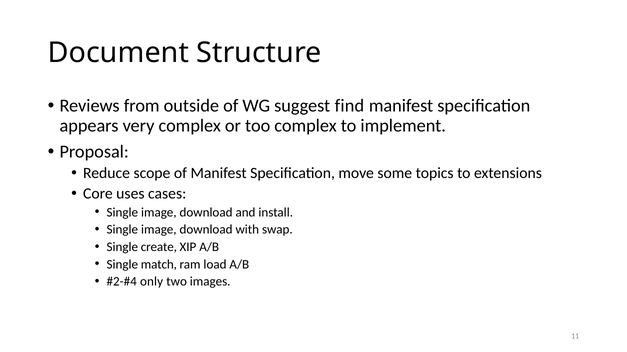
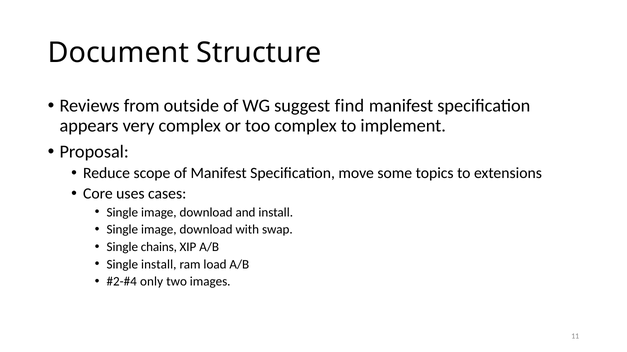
create: create -> chains (159, 247)
Single match: match -> install (159, 265)
